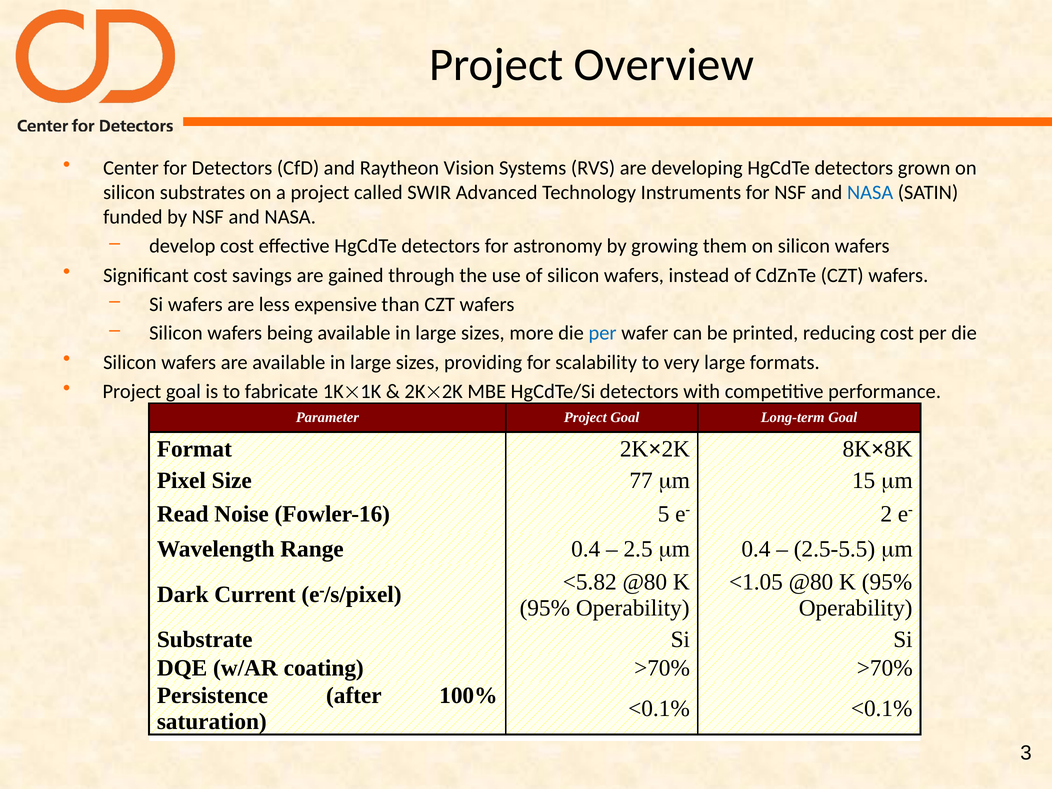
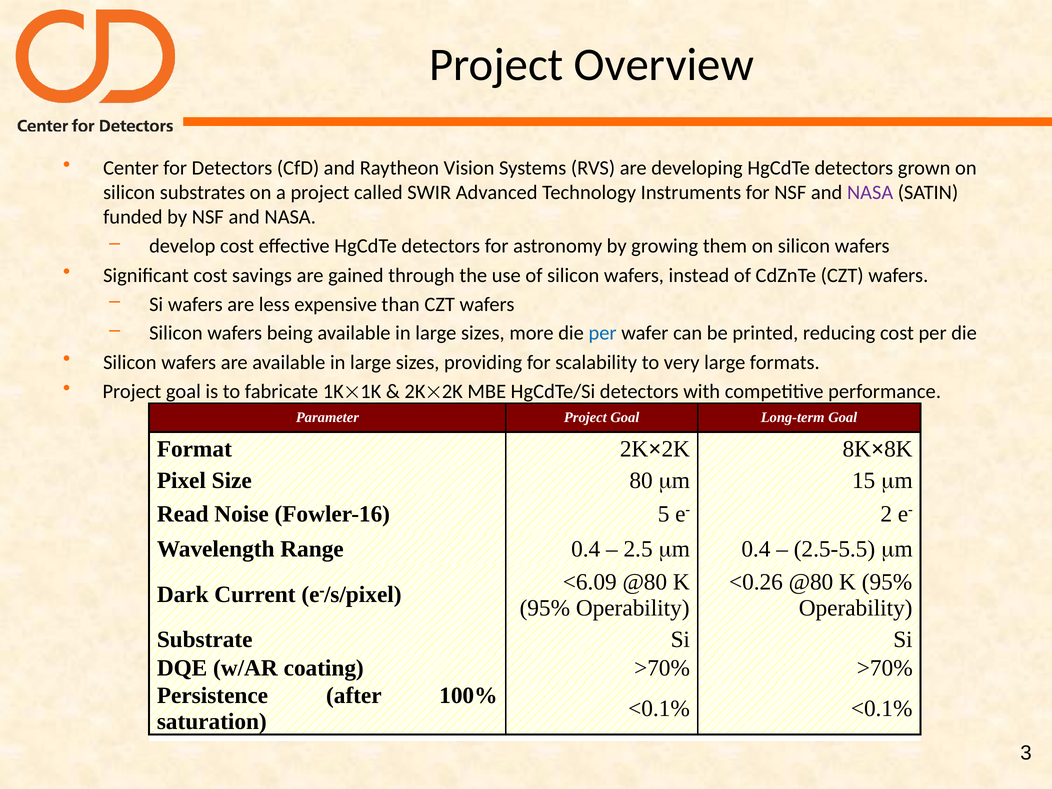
NASA colour: blue -> purple (870, 193)
77: 77 -> 80 (641, 481)
<5.82: <5.82 -> <6.09 (590, 582)
<1.05: <1.05 -> <0.26 (756, 582)
